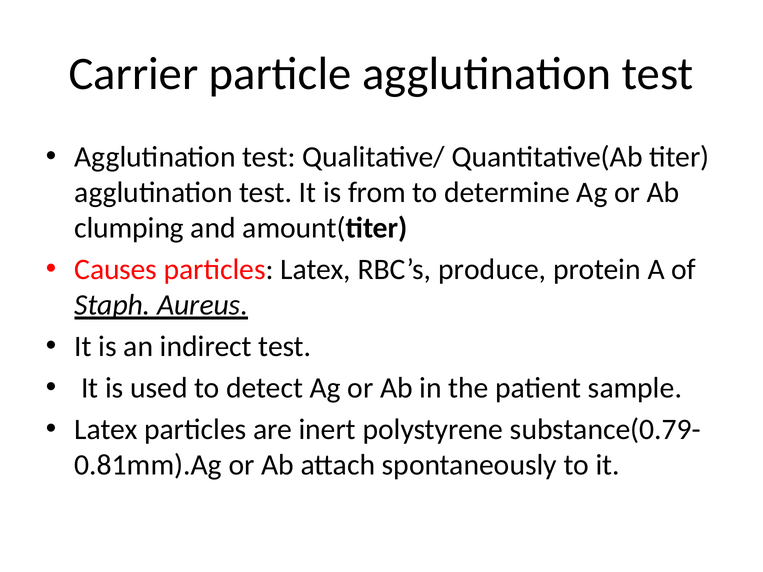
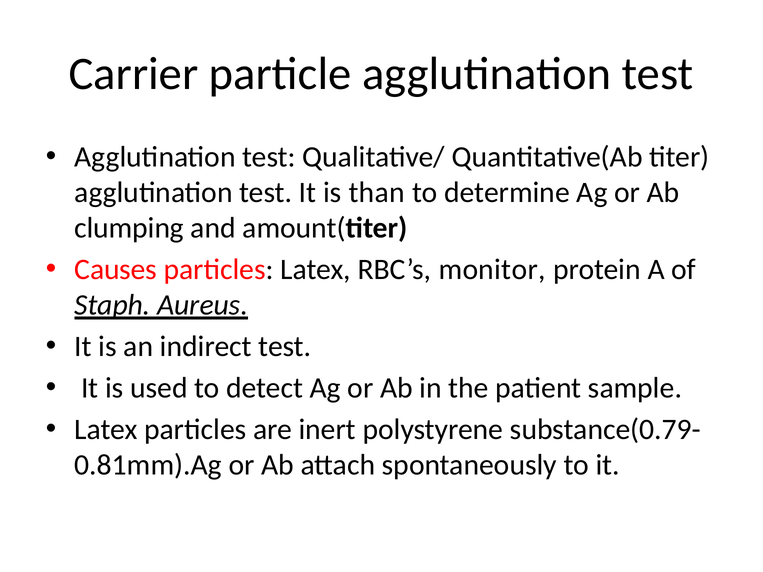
from: from -> than (377, 193)
produce: produce -> monitor (492, 270)
